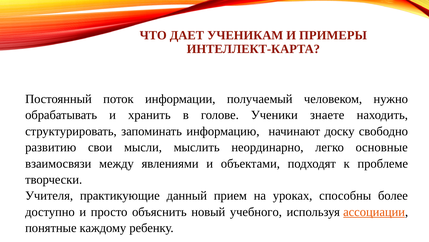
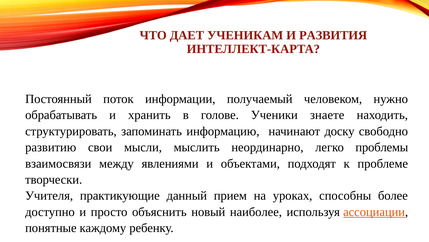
ПРИМЕРЫ: ПРИМЕРЫ -> РАЗВИТИЯ (333, 35)
основные: основные -> проблемы (382, 147)
учебного: учебного -> наиболее (256, 211)
